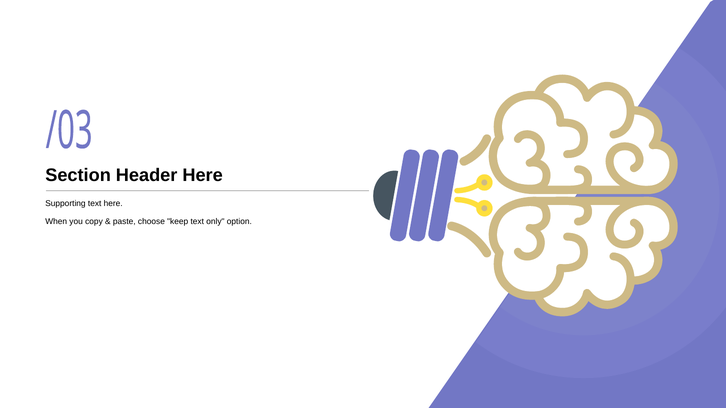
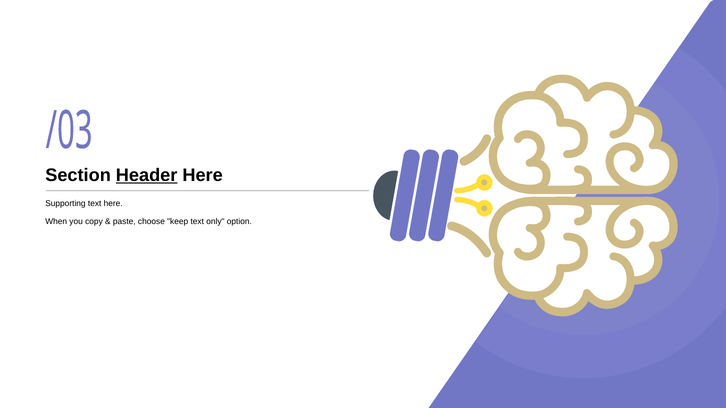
Header underline: none -> present (147, 175)
